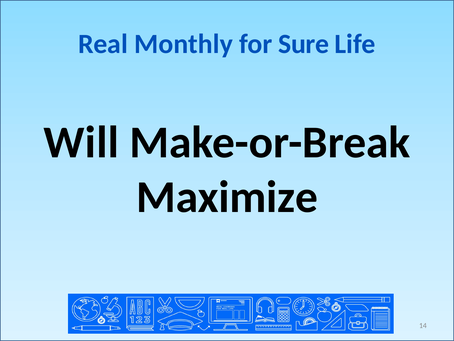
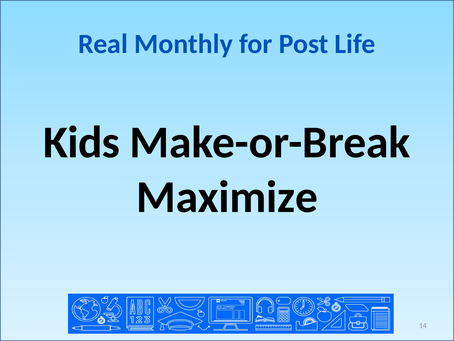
Sure: Sure -> Post (304, 44)
Will: Will -> Kids (82, 142)
